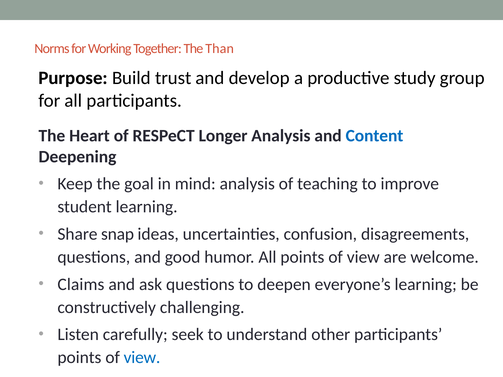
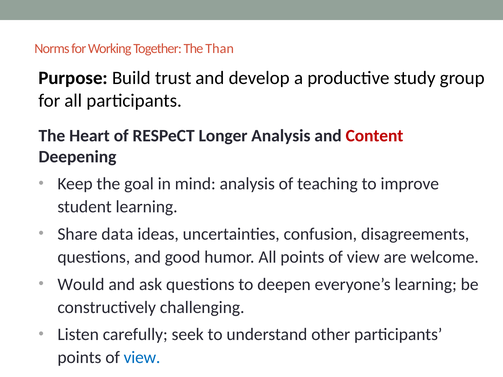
Content colour: blue -> red (374, 136)
snap: snap -> data (117, 234)
Claims: Claims -> Would (81, 284)
